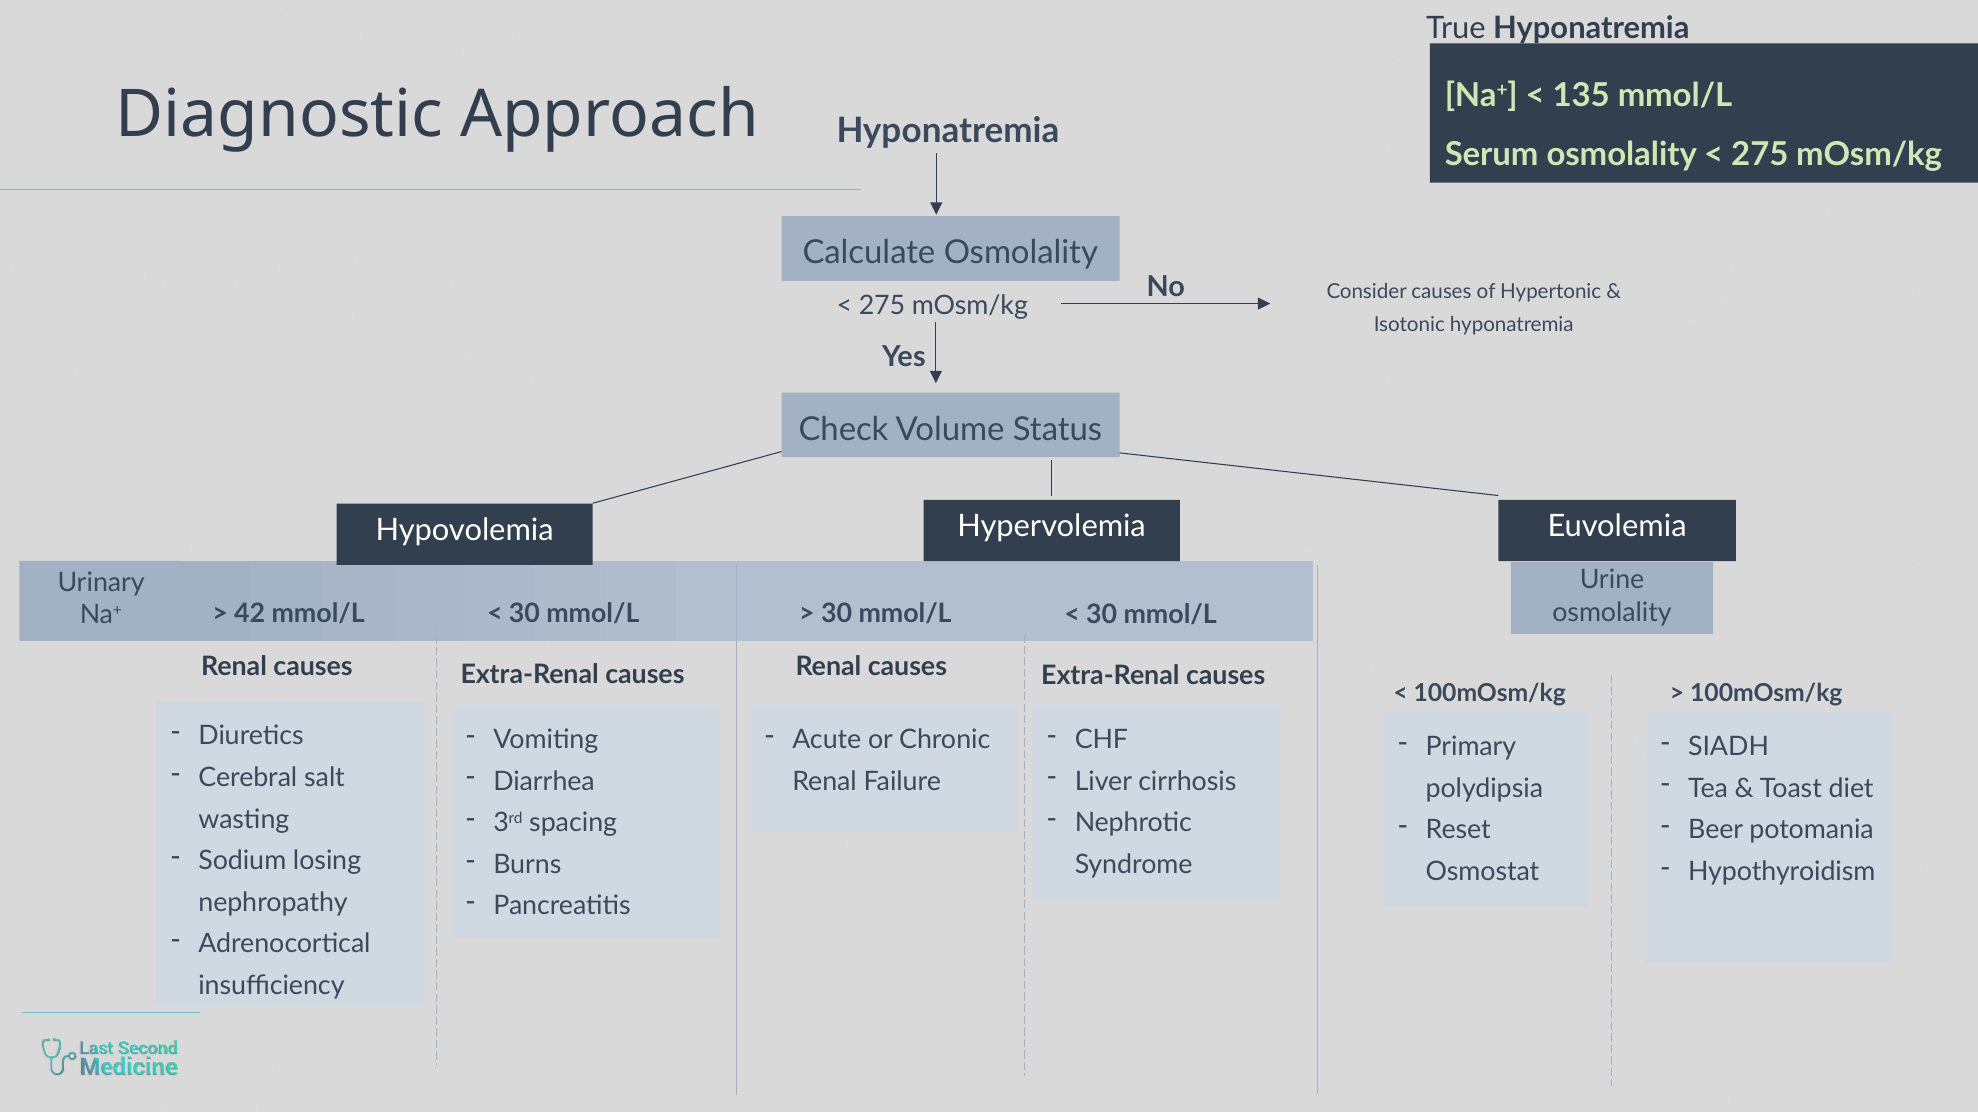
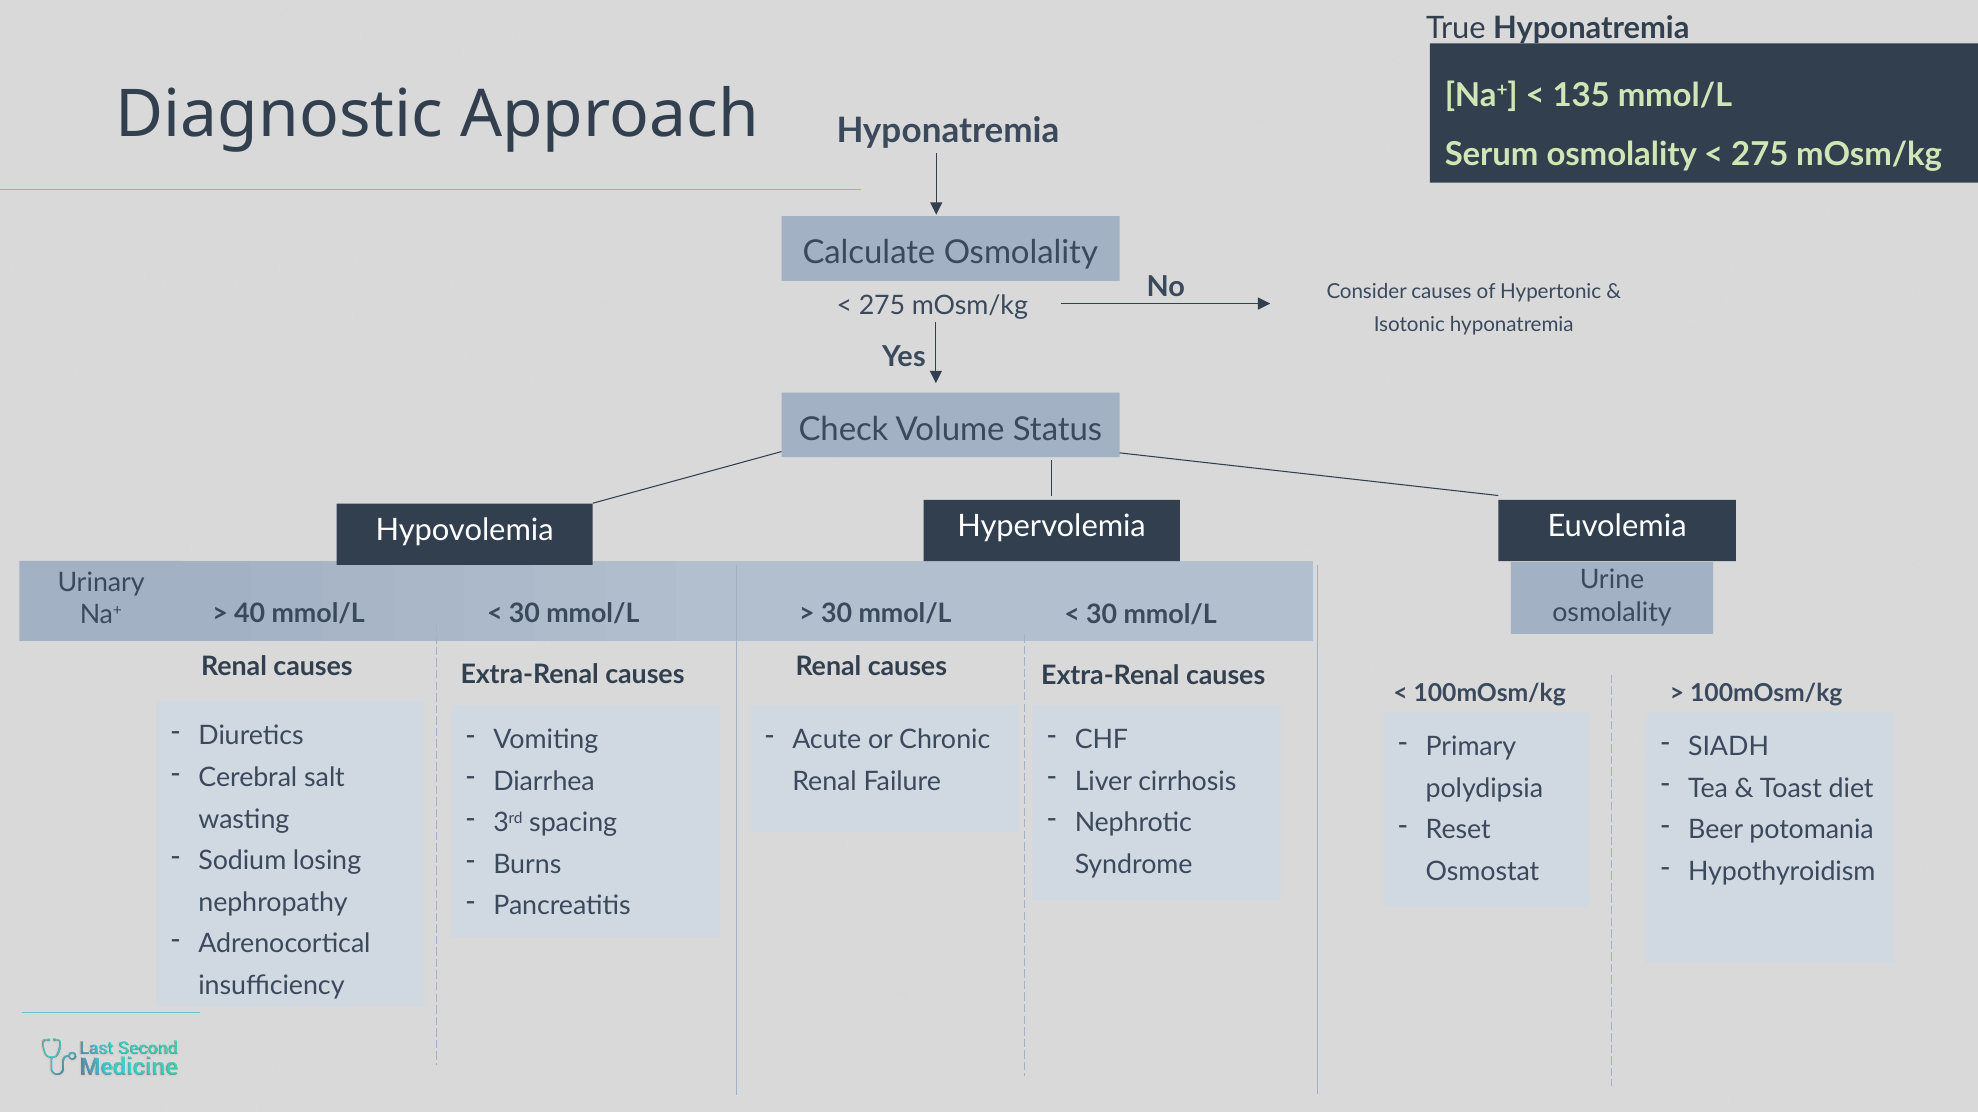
42: 42 -> 40 (250, 614)
